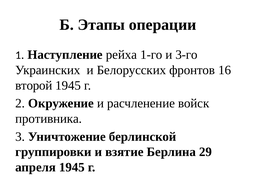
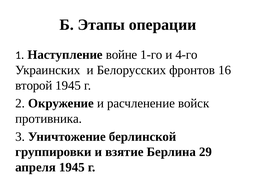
рейха: рейха -> войне (122, 55)
3-го: 3-го -> 4-го (186, 55)
